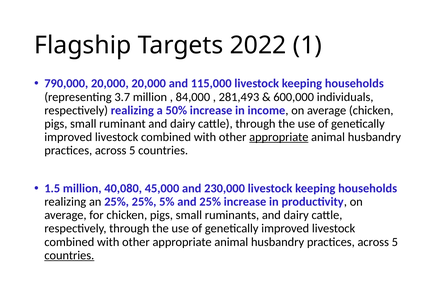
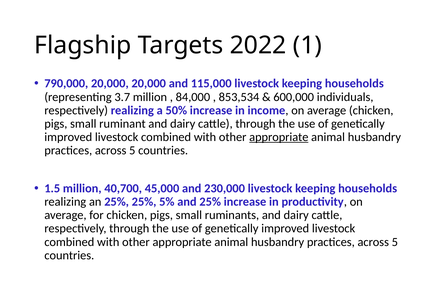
281,493: 281,493 -> 853,534 (239, 97)
40,080: 40,080 -> 40,700 (123, 188)
countries underline: present -> none (69, 255)
